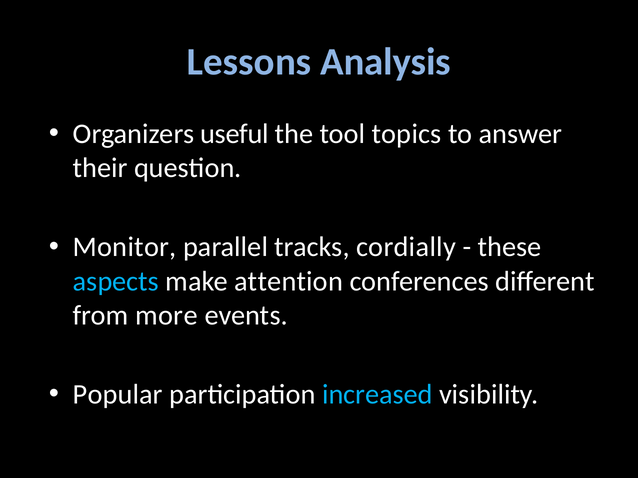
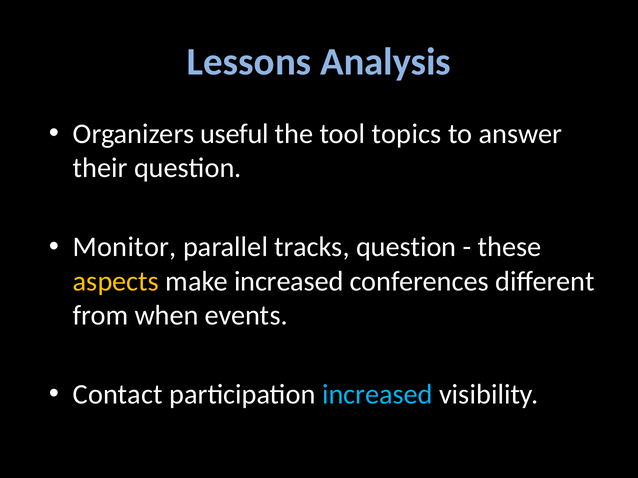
tracks cordially: cordially -> question (406, 247)
aspects colour: light blue -> yellow (116, 281)
make attention: attention -> increased (289, 281)
more: more -> when (167, 316)
Popular: Popular -> Contact (118, 395)
